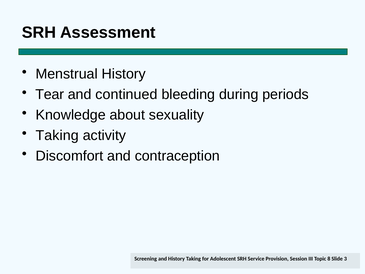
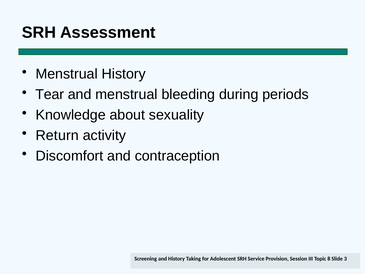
and continued: continued -> menstrual (127, 94)
Taking: Taking -> Return (57, 135)
